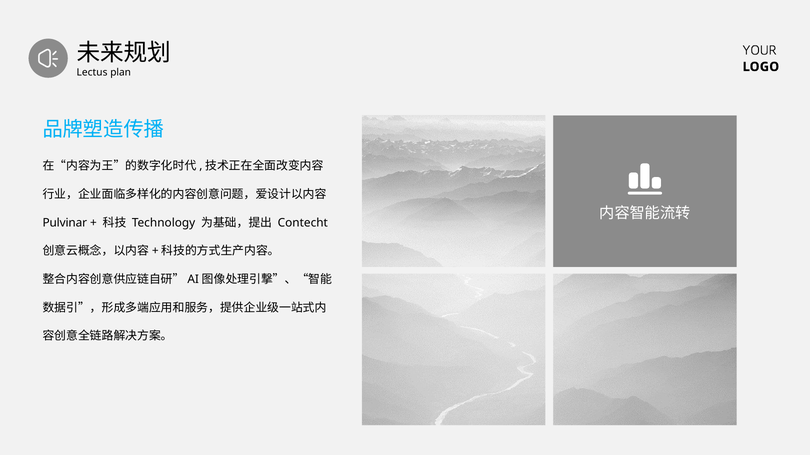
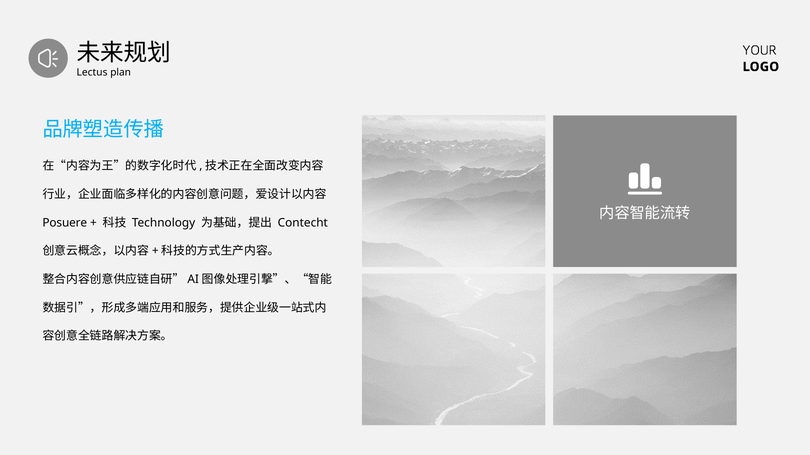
Pulvinar: Pulvinar -> Posuere (65, 223)
